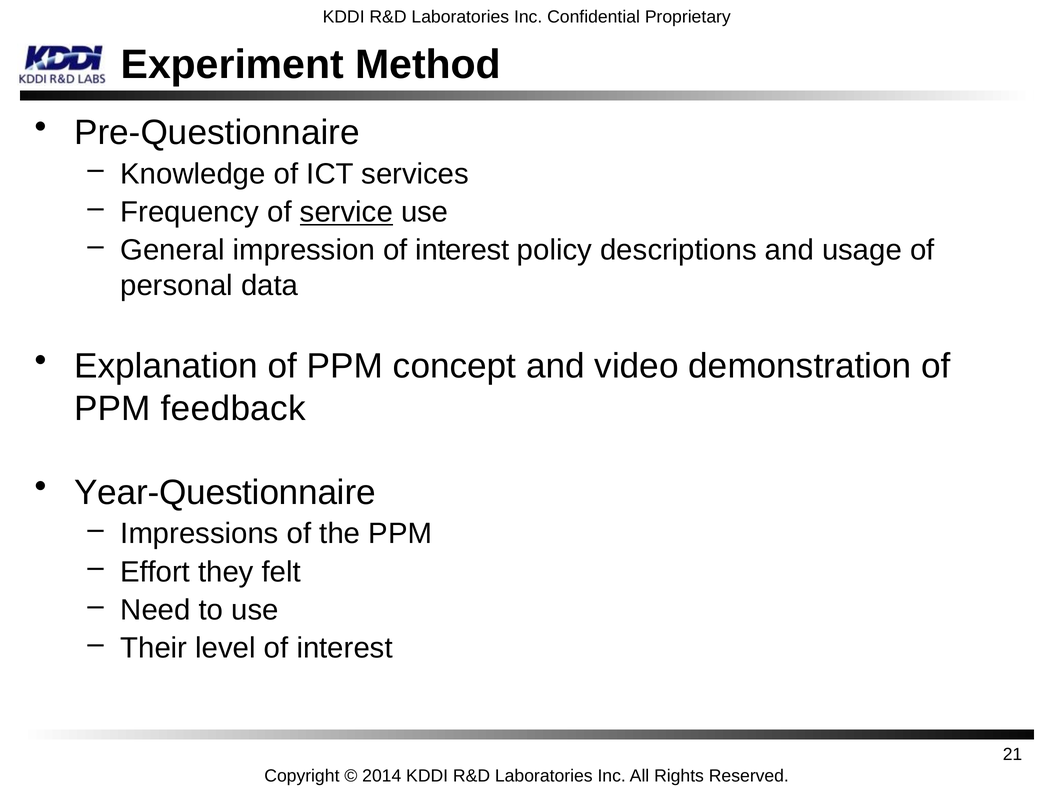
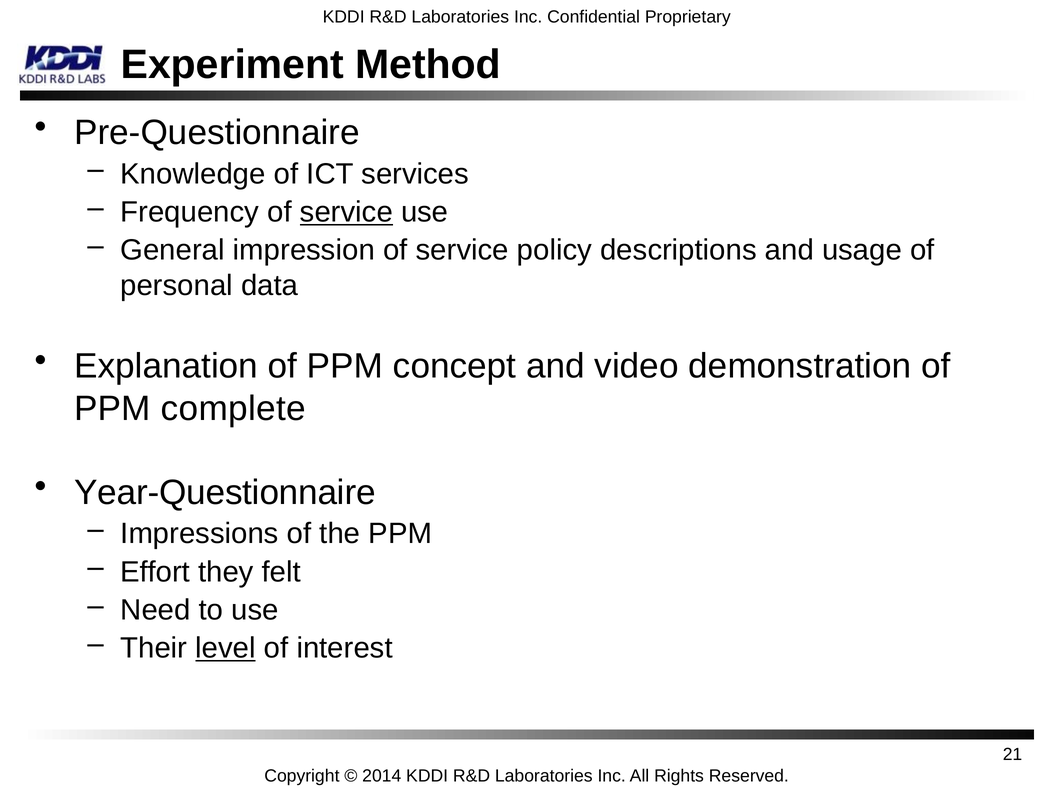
impression of interest: interest -> service (462, 250)
feedback: feedback -> complete (233, 409)
level underline: none -> present (225, 648)
